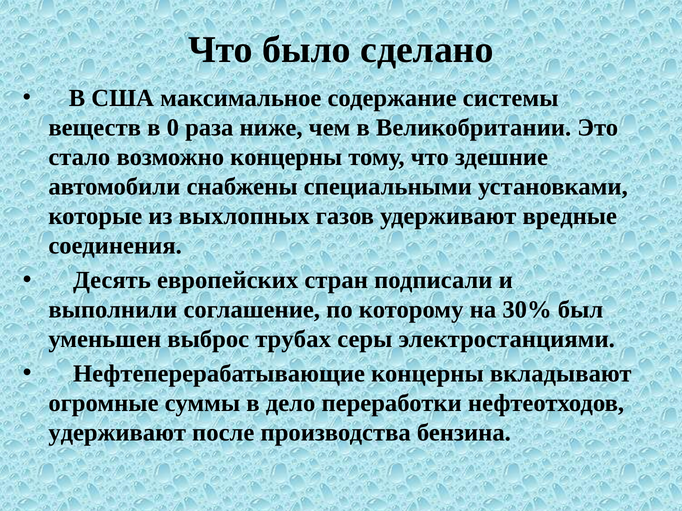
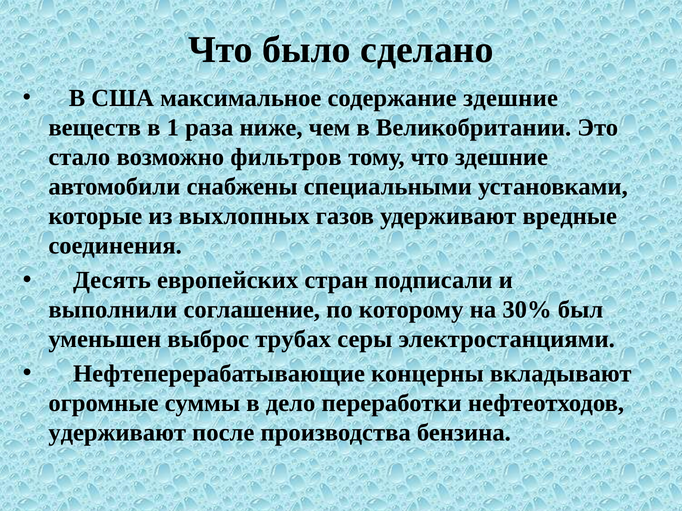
содержание системы: системы -> здешние (511, 98)
0: 0 -> 1 (173, 128)
возможно концерны: концерны -> фильтров (286, 157)
